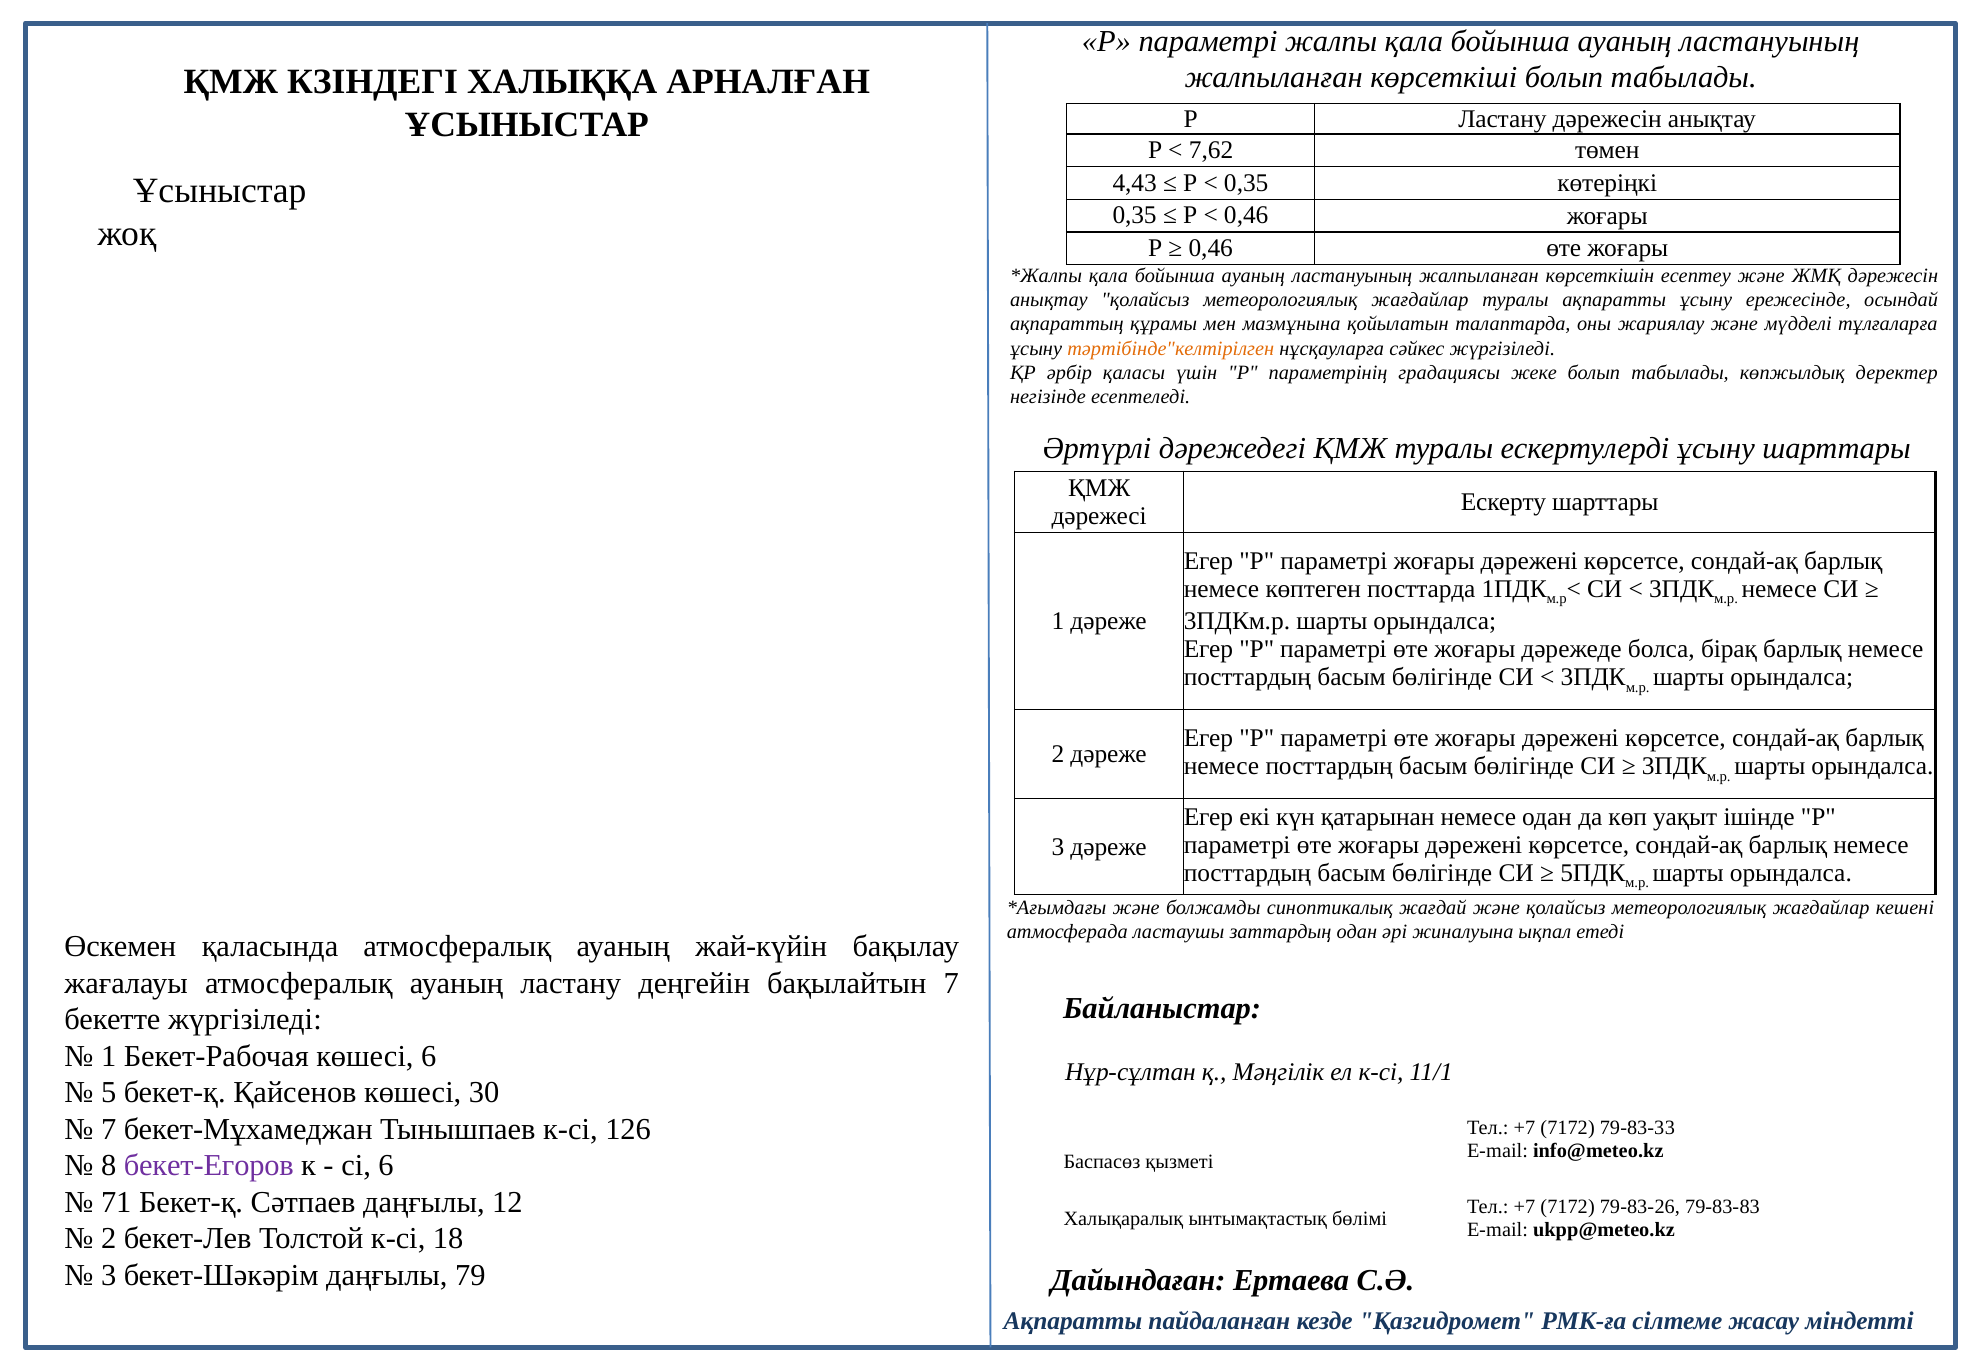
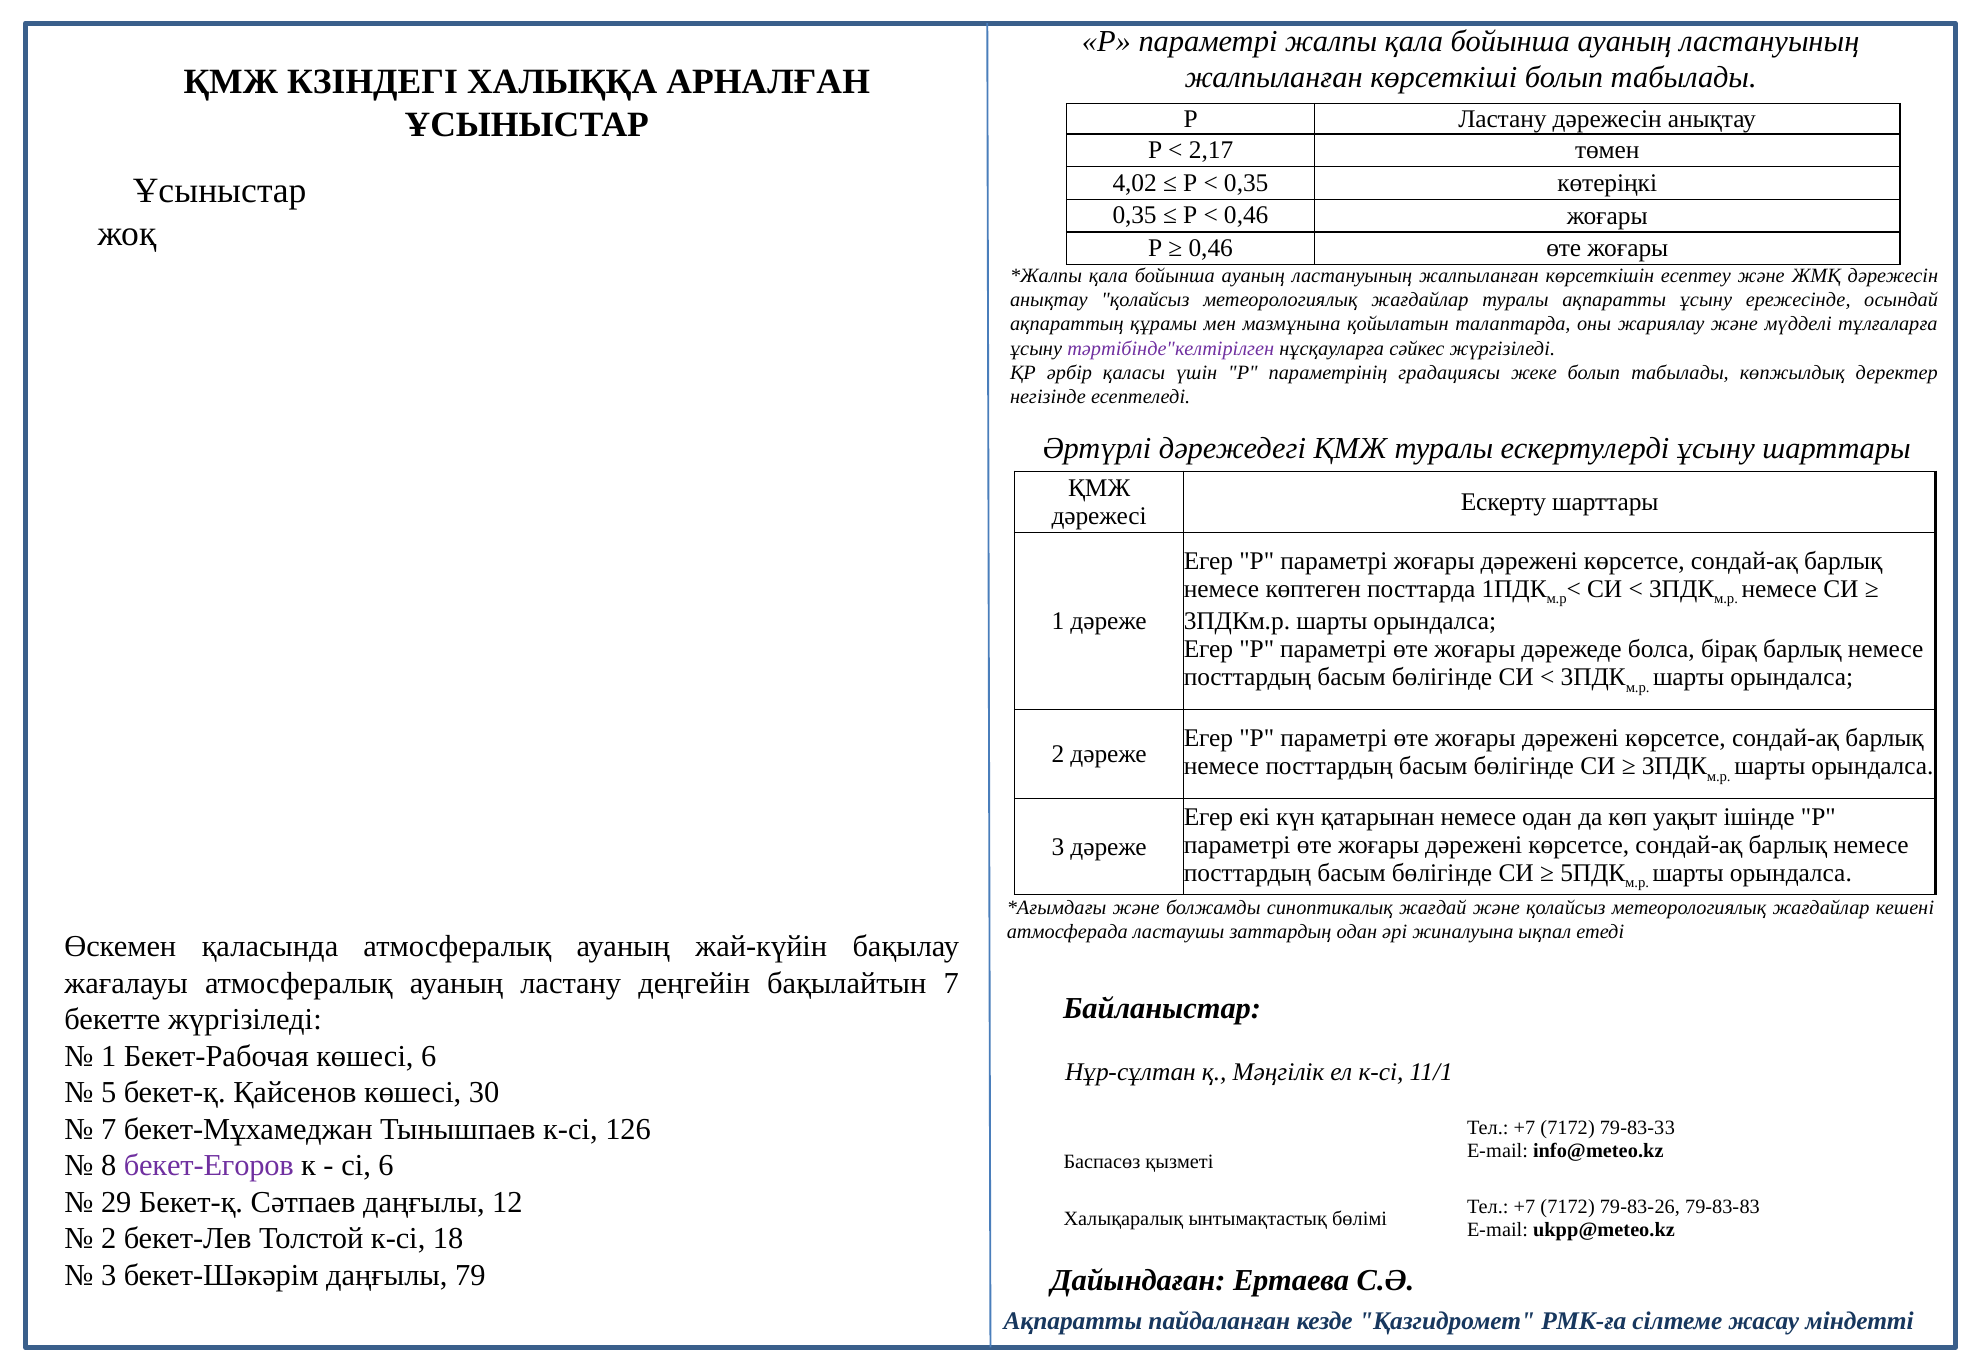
7,62: 7,62 -> 2,17 (1211, 150)
4,43: 4,43 -> 4,02 (1135, 183)
тәртібінде"келтірілген colour: orange -> purple (1171, 349)
71: 71 -> 29 (116, 1203)
